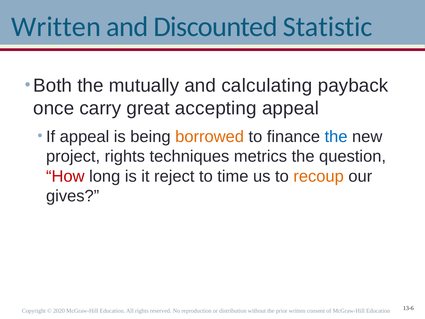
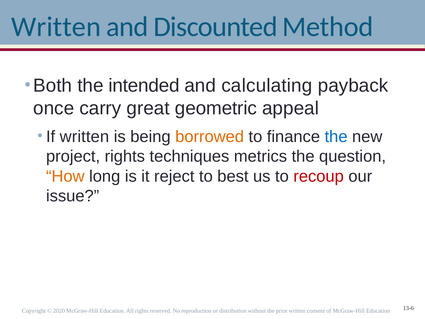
Statistic: Statistic -> Method (328, 27)
mutually: mutually -> intended (144, 86)
accepting: accepting -> geometric (216, 108)
If appeal: appeal -> written (84, 136)
How colour: red -> orange (65, 176)
time: time -> best (233, 176)
recoup colour: orange -> red (319, 176)
gives: gives -> issue (73, 196)
